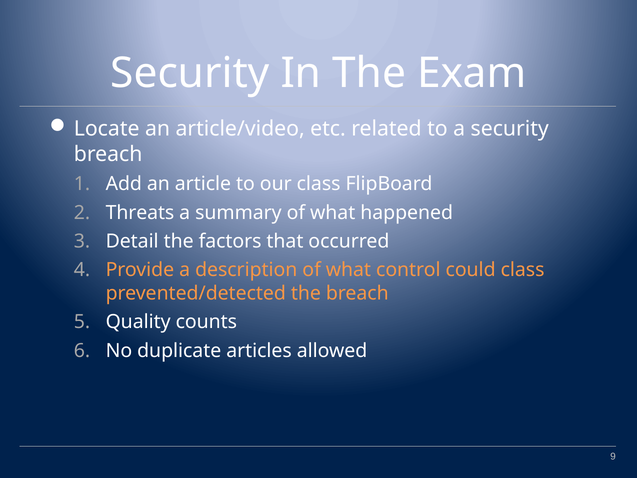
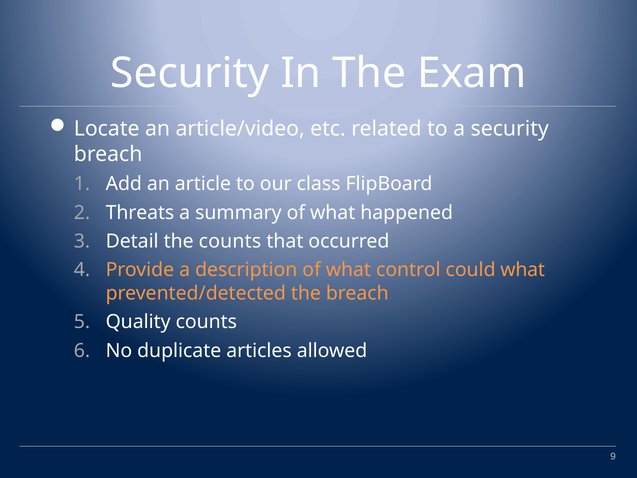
the factors: factors -> counts (230, 241)
could class: class -> what (523, 270)
